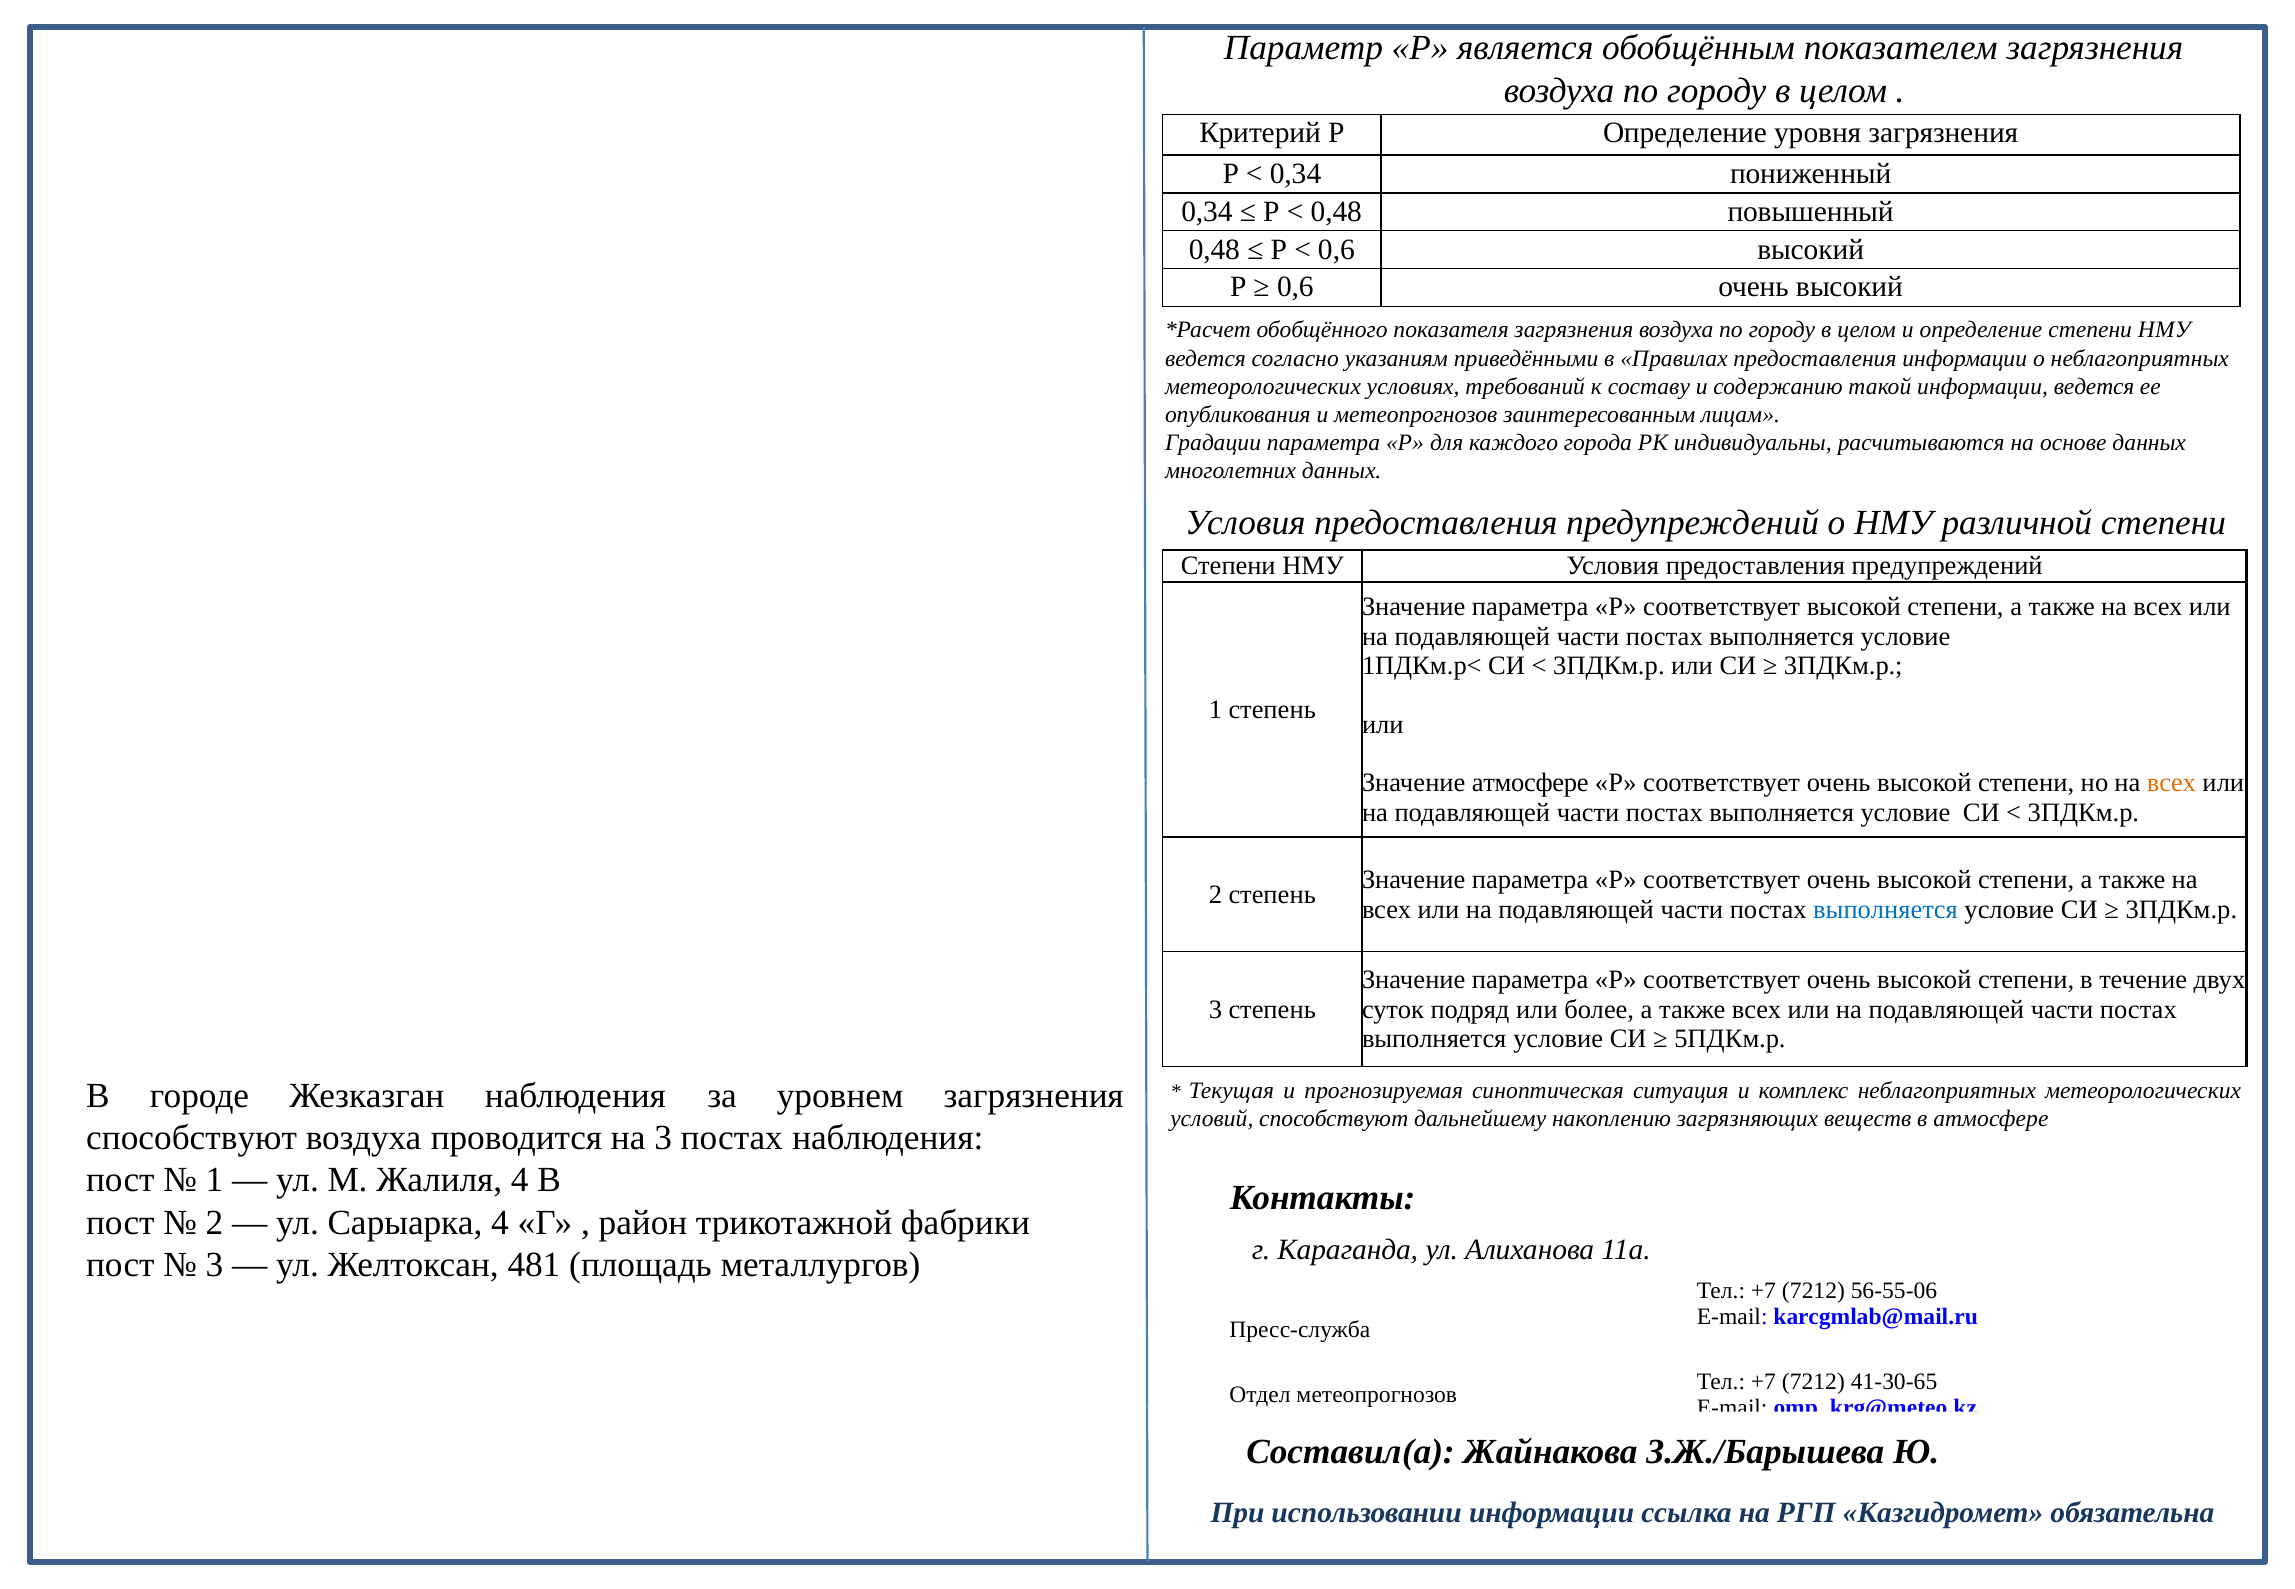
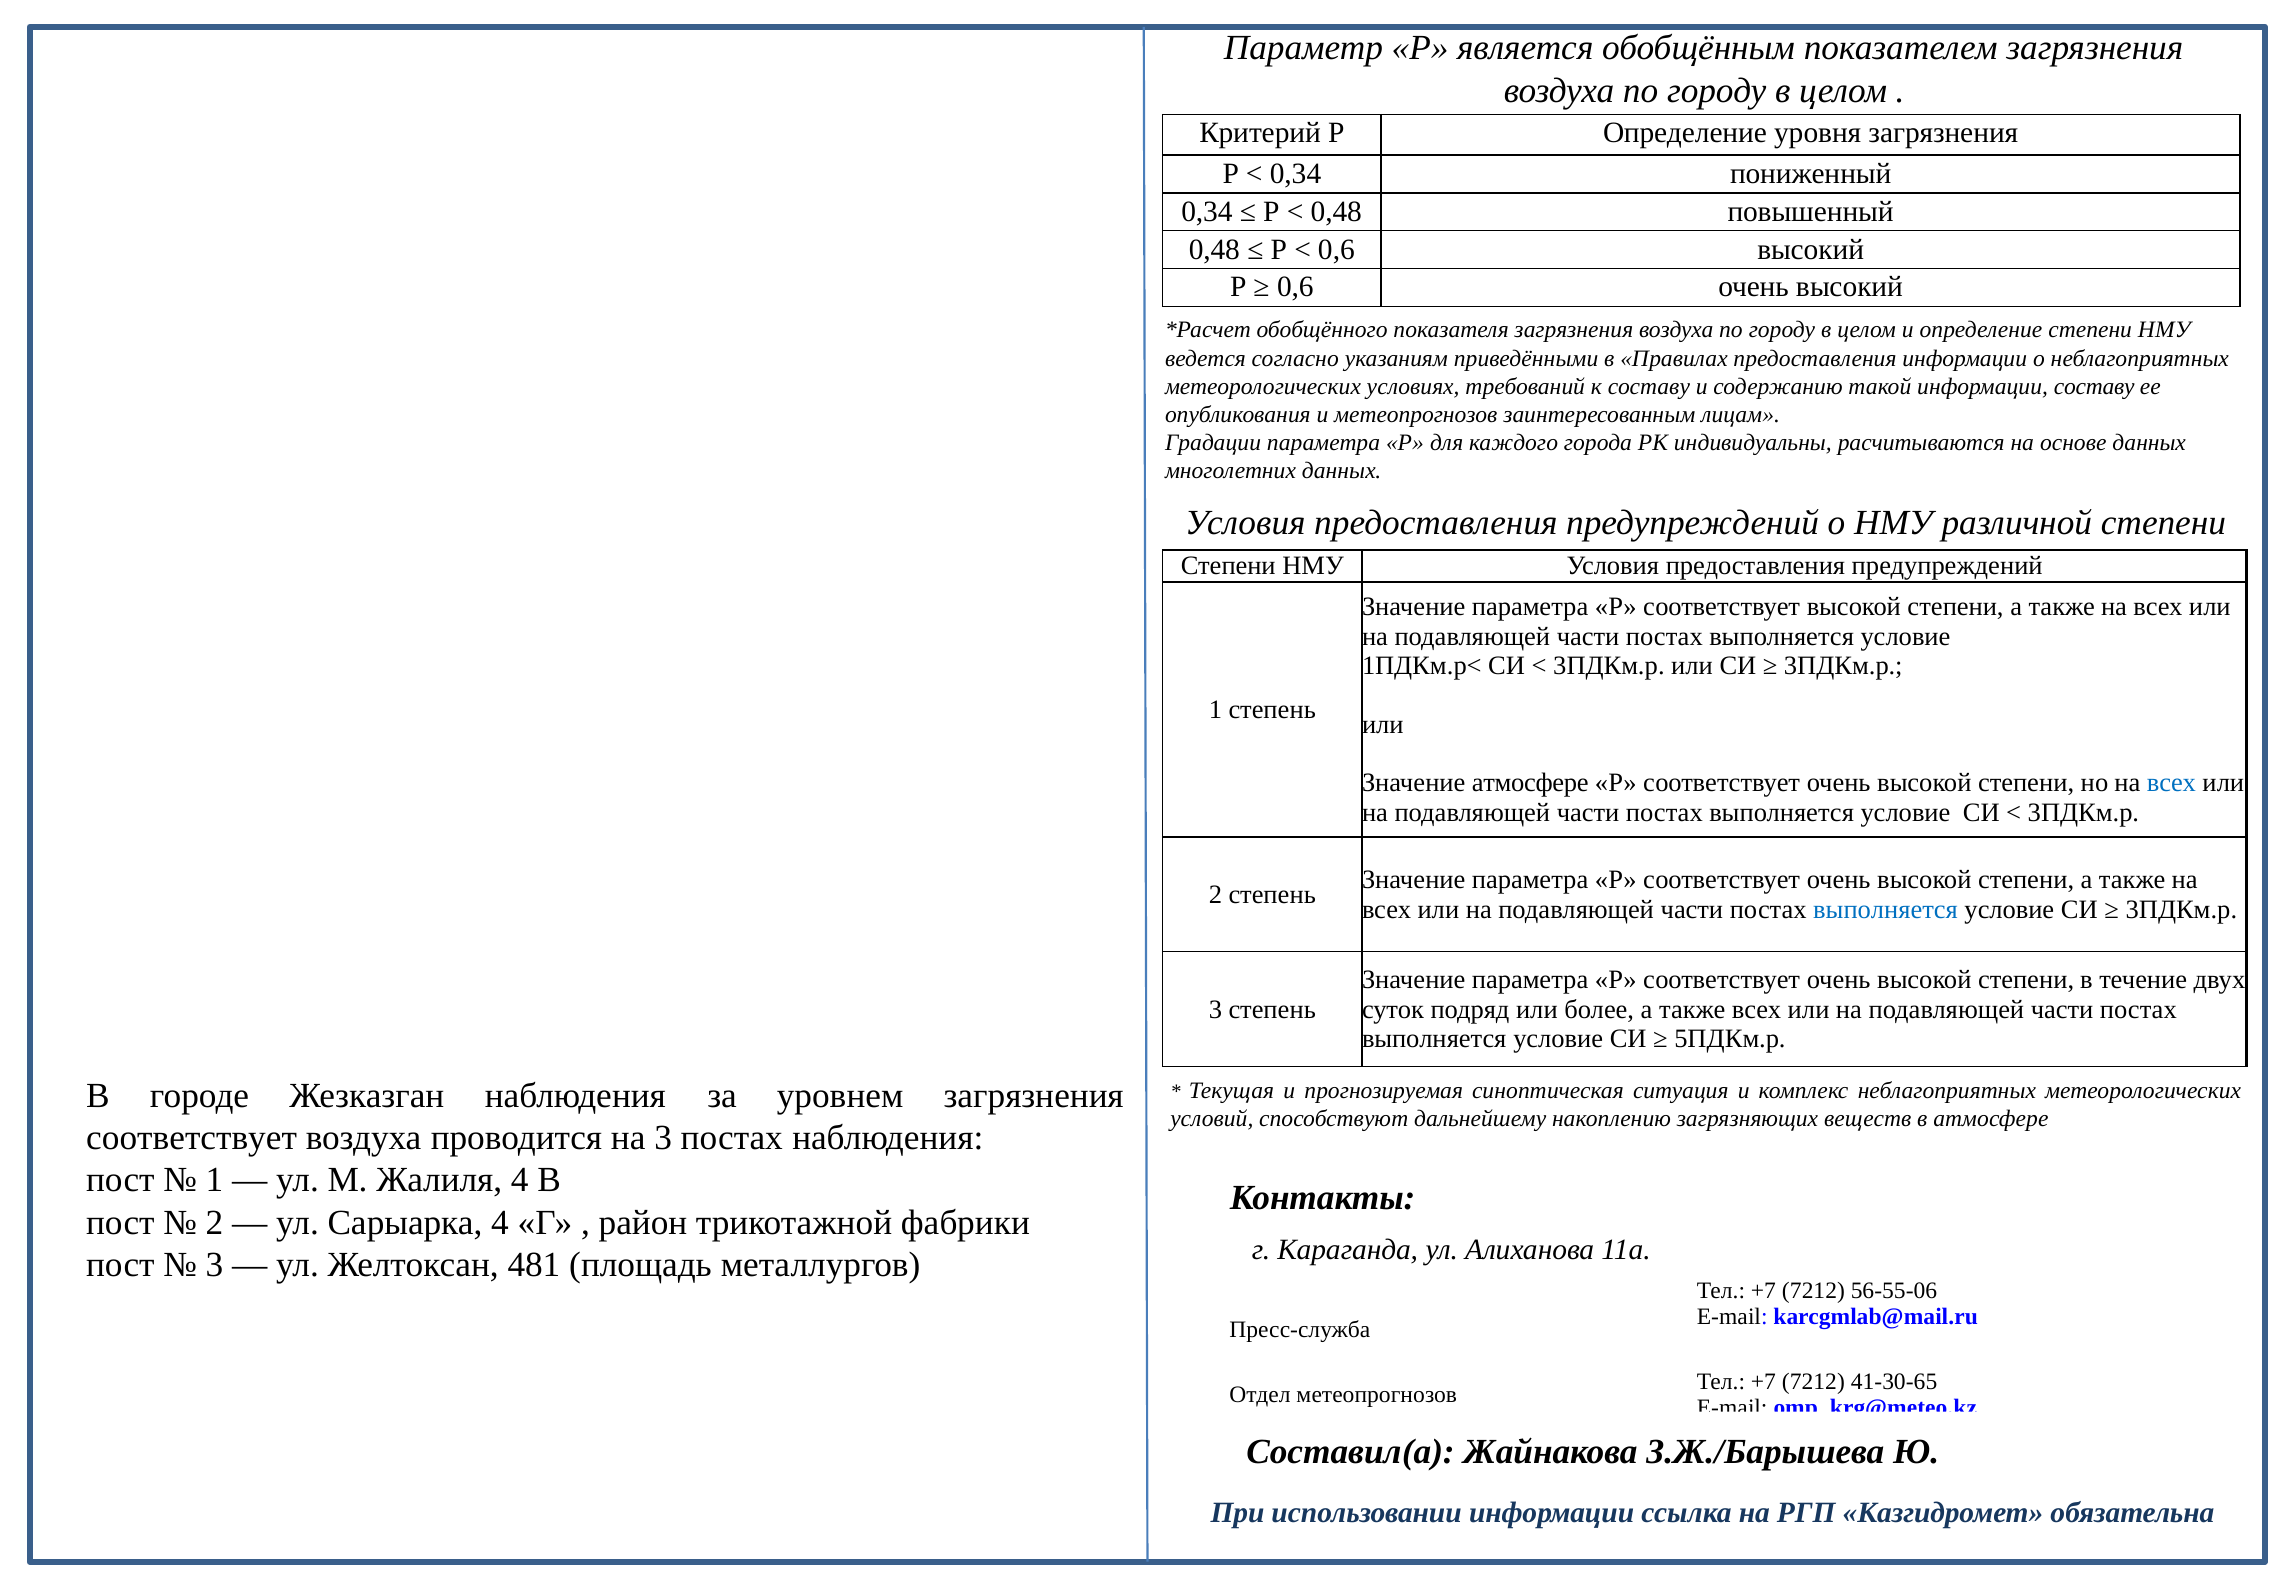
информации ведется: ведется -> составу (2094, 387)
всех colour: orange -> blue (2171, 783)
способствуют: способствуют -> соответствует (192, 1138)
